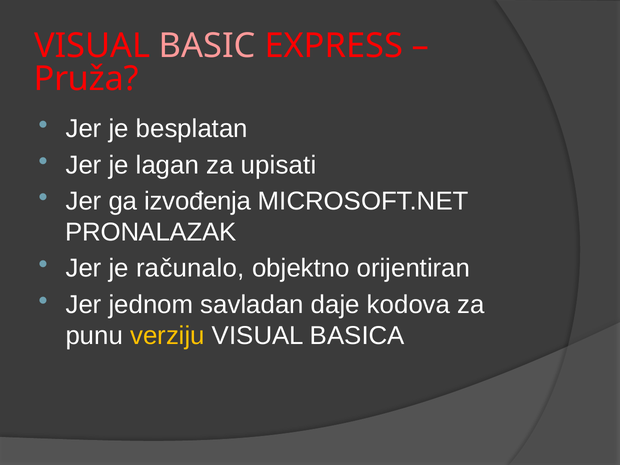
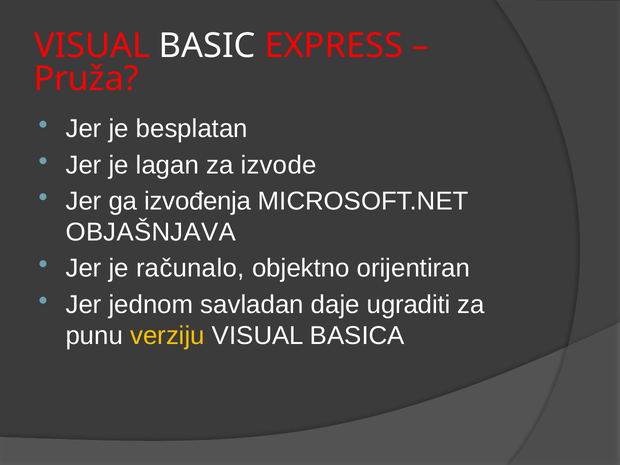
BASIC colour: pink -> white (207, 46)
upisati: upisati -> izvode (279, 165)
PRONALAZAK: PRONALAZAK -> OBJAŠNJAVA (151, 232)
kodova: kodova -> ugraditi (409, 305)
